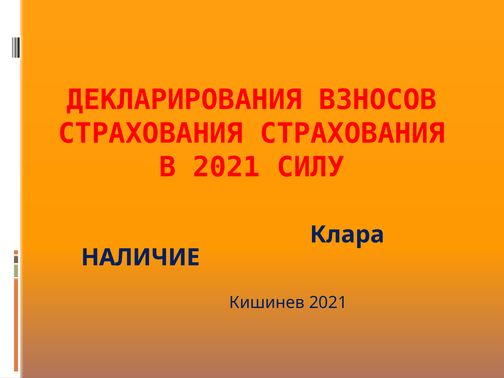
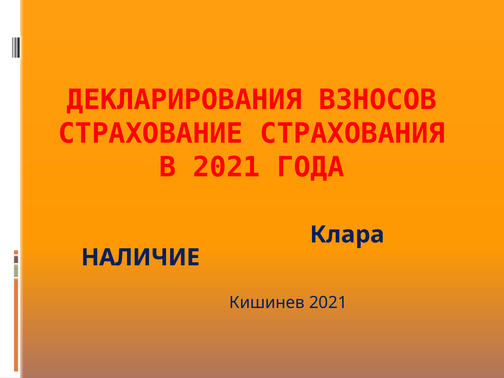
СТРАХОВАНИЯ: СТРАХОВАНИЯ -> СТРАХОВАНИЕ (151, 134)
СИЛУ: СИЛУ -> ГОДА (311, 167)
